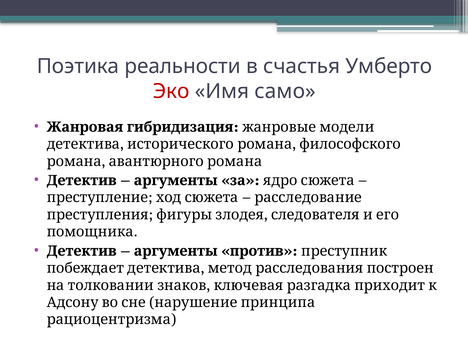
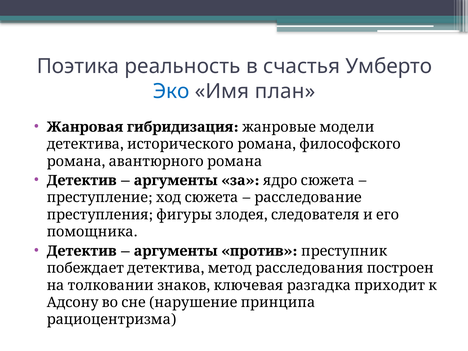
реальности: реальности -> реальность (183, 66)
Эко colour: red -> blue (171, 91)
само: само -> план (285, 91)
